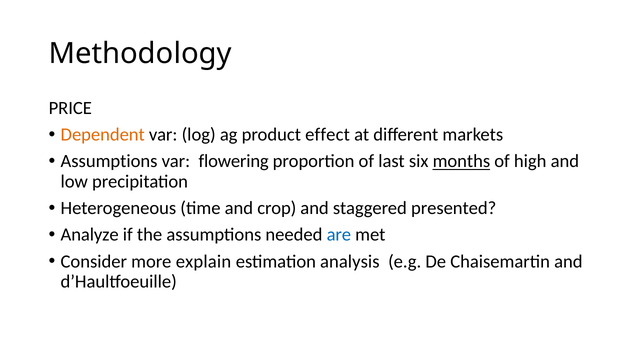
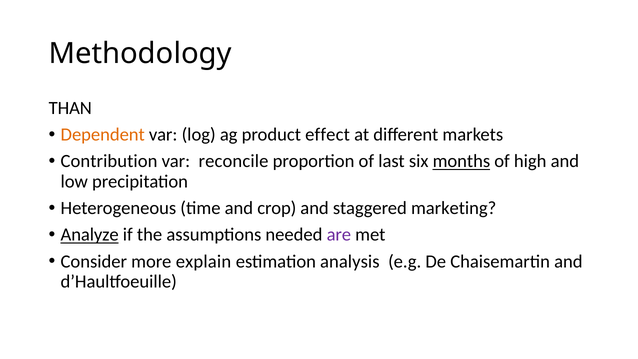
PRICE: PRICE -> THAN (70, 108)
Assumptions: Assumptions -> Contribution (109, 161)
flowering: flowering -> reconcile (233, 161)
presented: presented -> marketing (454, 208)
Analyze underline: none -> present (90, 235)
are colour: blue -> purple (339, 235)
